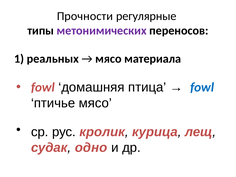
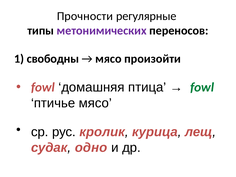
реальных: реальных -> свободны (53, 59)
материала: материала -> произойти (153, 59)
fowl colour: blue -> green (202, 87)
